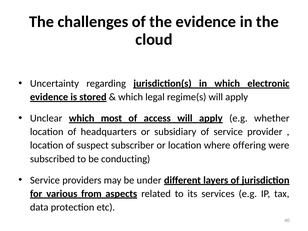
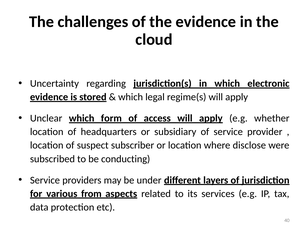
most: most -> form (111, 118)
offering: offering -> disclose (249, 145)
